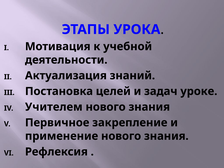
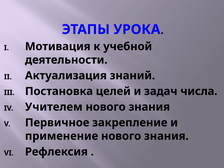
уроке: уроке -> числа (199, 91)
